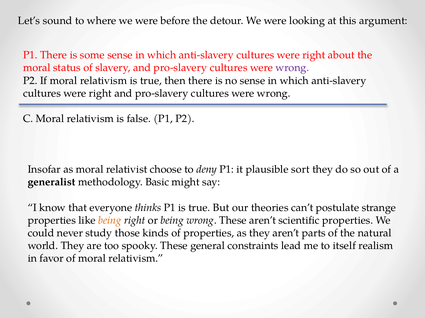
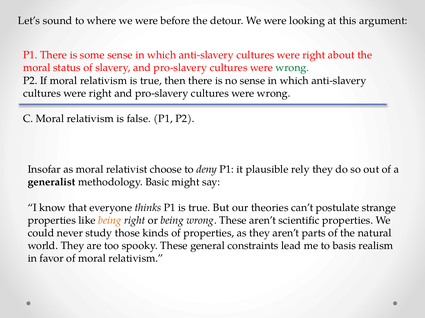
wrong colour: purple -> green (292, 68)
sort: sort -> rely (300, 170)
itself: itself -> basis (344, 246)
